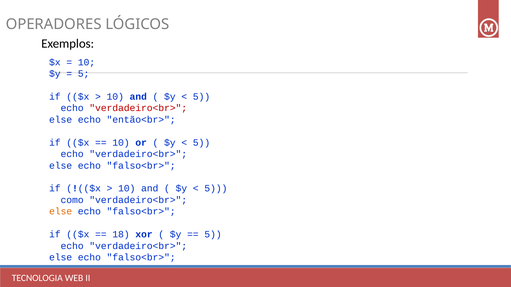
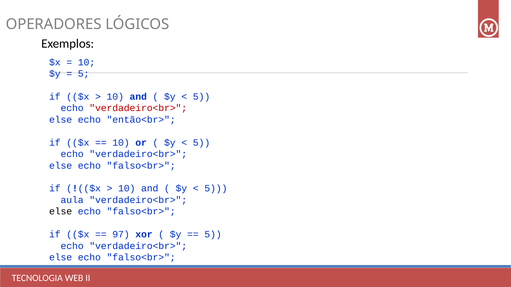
como: como -> aula (72, 200)
else colour: orange -> black (61, 212)
18: 18 -> 97 (121, 235)
